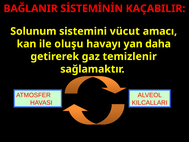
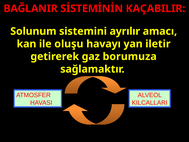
vücut: vücut -> ayrılır (125, 31)
daha: daha -> iletir (158, 44)
temizlenir: temizlenir -> borumuza (130, 56)
